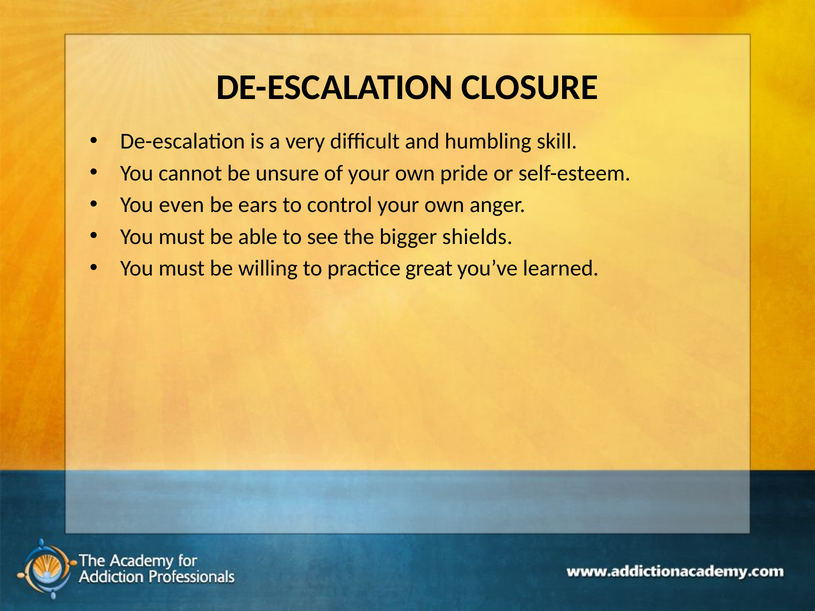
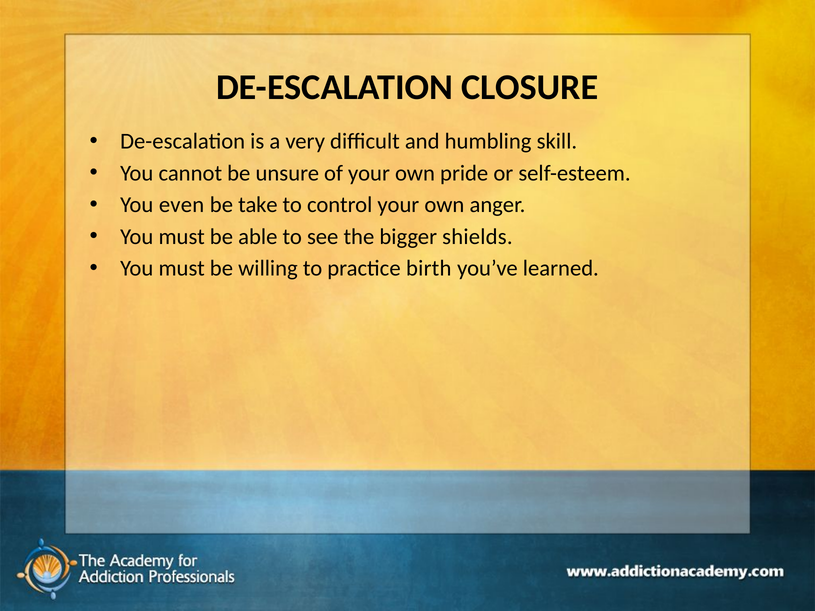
ears: ears -> take (258, 205)
great: great -> birth (429, 268)
